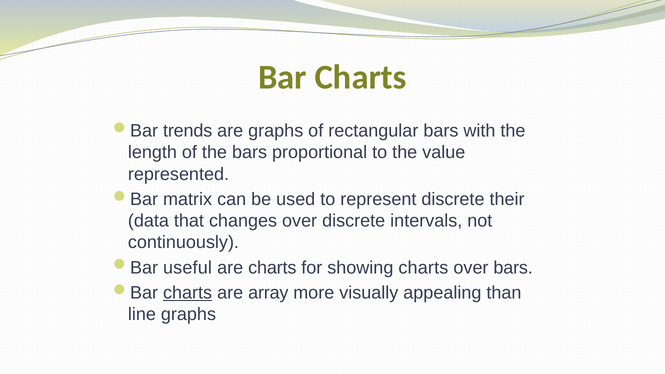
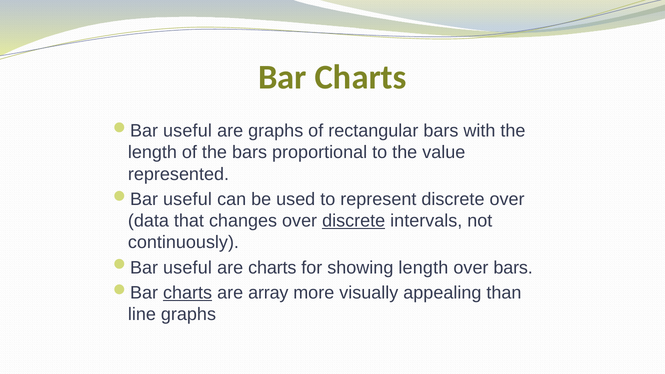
trends: trends -> useful (188, 131)
matrix: matrix -> useful (188, 199)
discrete their: their -> over (507, 199)
discrete underline: none -> present (354, 221)
showing charts: charts -> length (423, 268)
